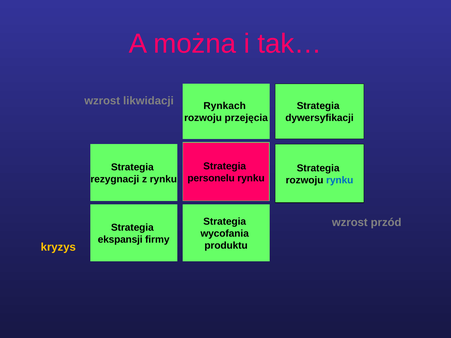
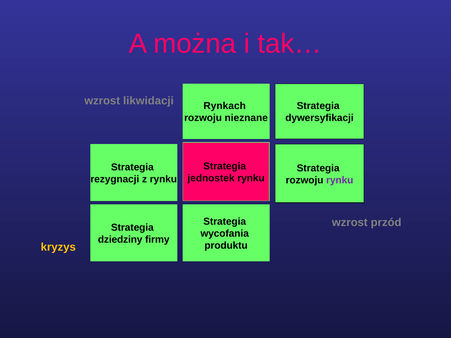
przejęcia: przejęcia -> nieznane (246, 118)
personelu: personelu -> jednostek (211, 178)
rynku colour: blue -> purple (340, 180)
ekspansji: ekspansji -> dziedziny (120, 240)
